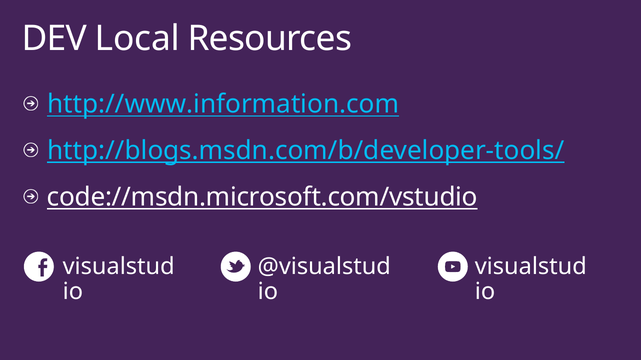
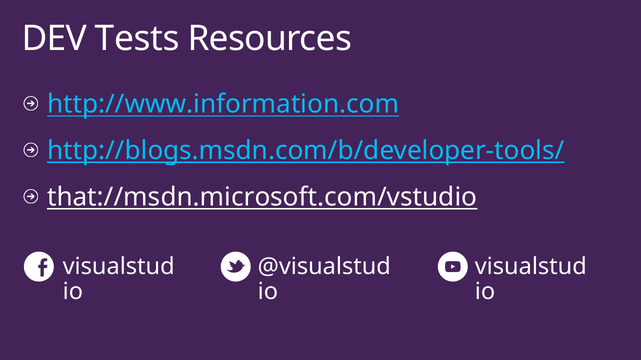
Local: Local -> Tests (137, 39)
code://msdn.microsoft.com/vstudio: code://msdn.microsoft.com/vstudio -> that://msdn.microsoft.com/vstudio (262, 197)
